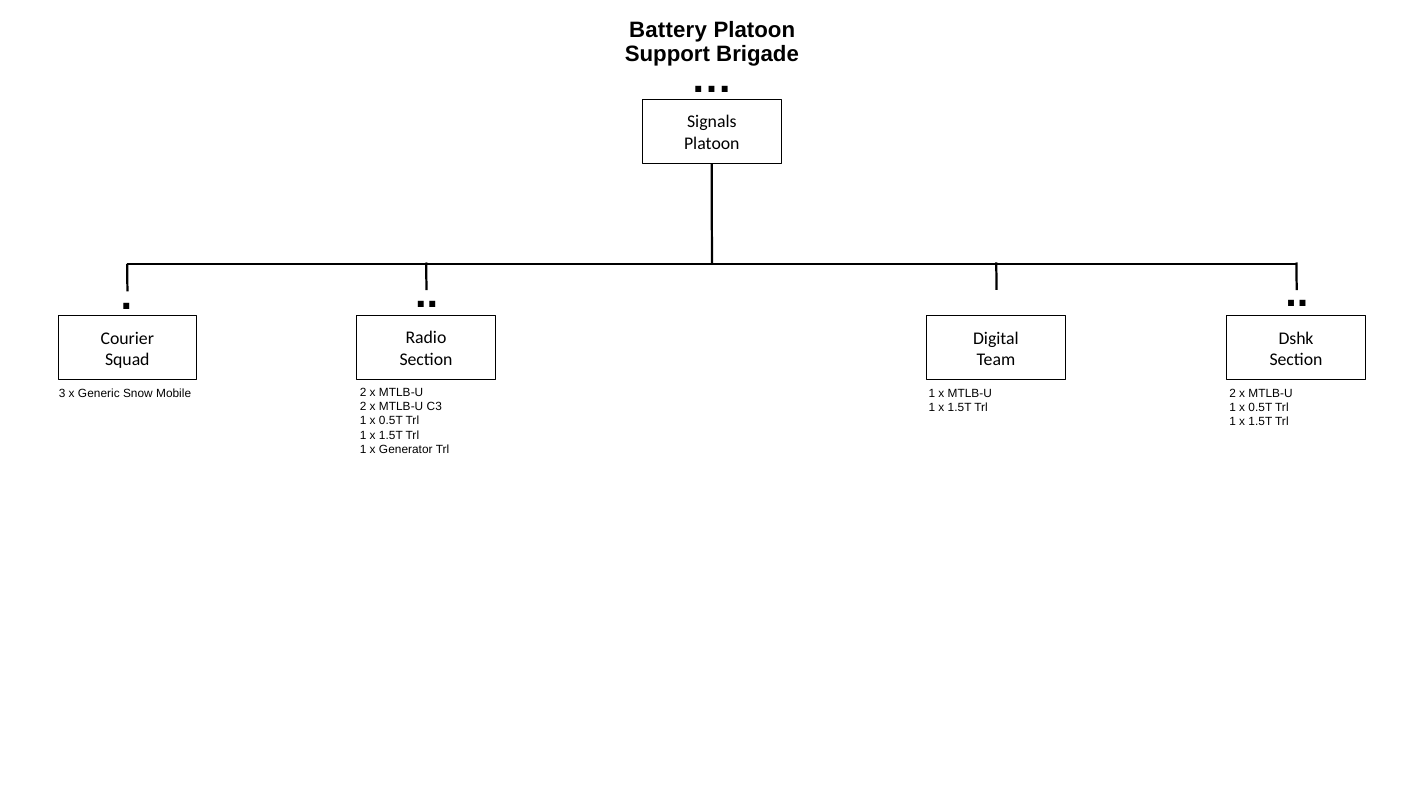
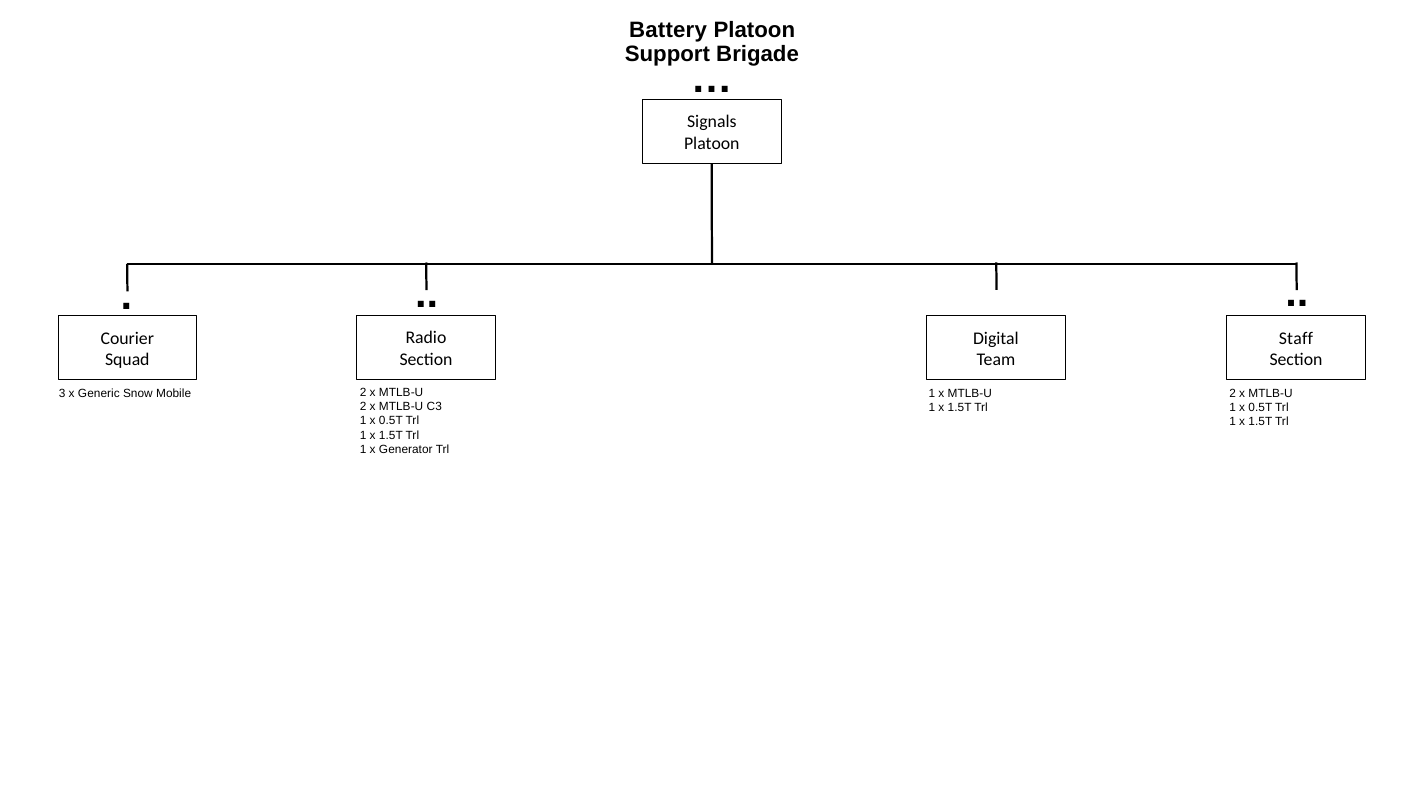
Dshk: Dshk -> Staff (1296, 338)
